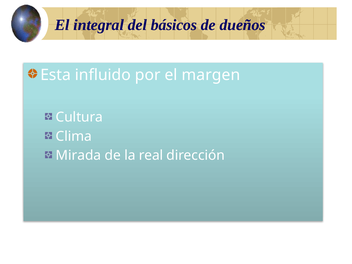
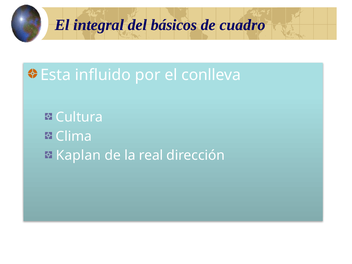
dueños: dueños -> cuadro (242, 25)
margen: margen -> conlleva (211, 75)
Mirada: Mirada -> Kaplan (78, 155)
